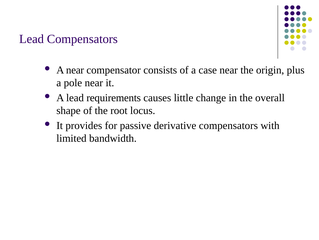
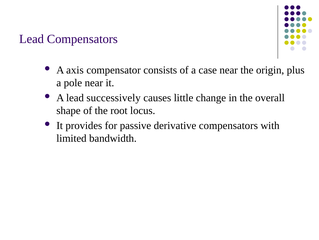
A near: near -> axis (75, 70)
requirements: requirements -> successively (114, 98)
